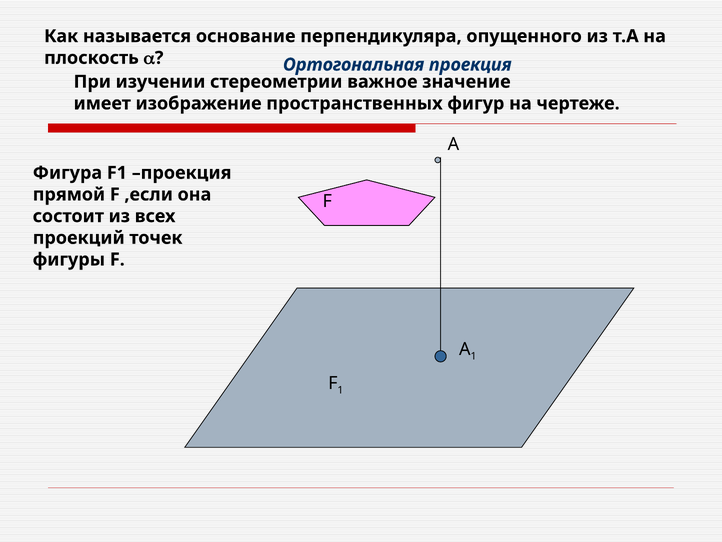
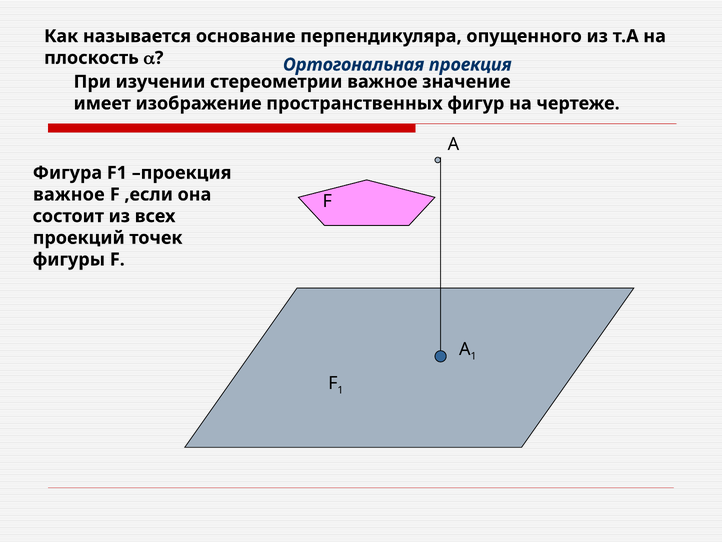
прямой: прямой -> важное (69, 194)
